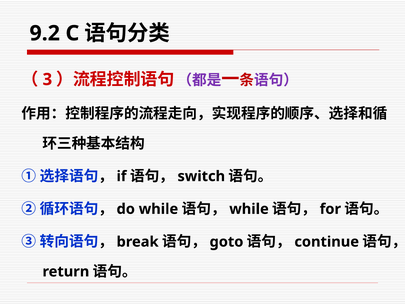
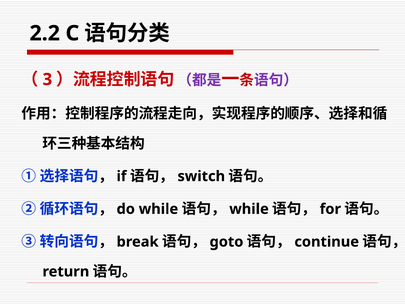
9.2: 9.2 -> 2.2 (45, 33)
